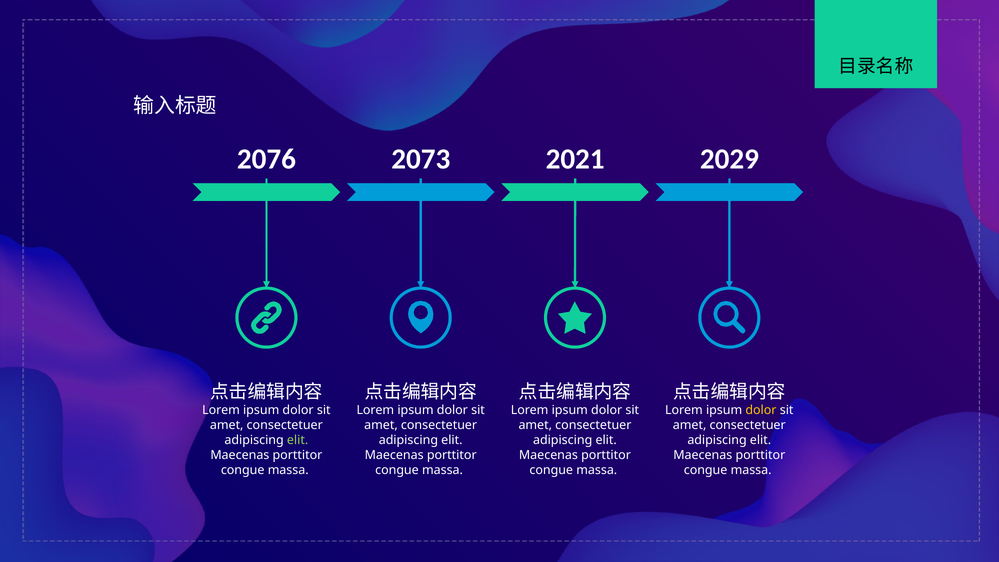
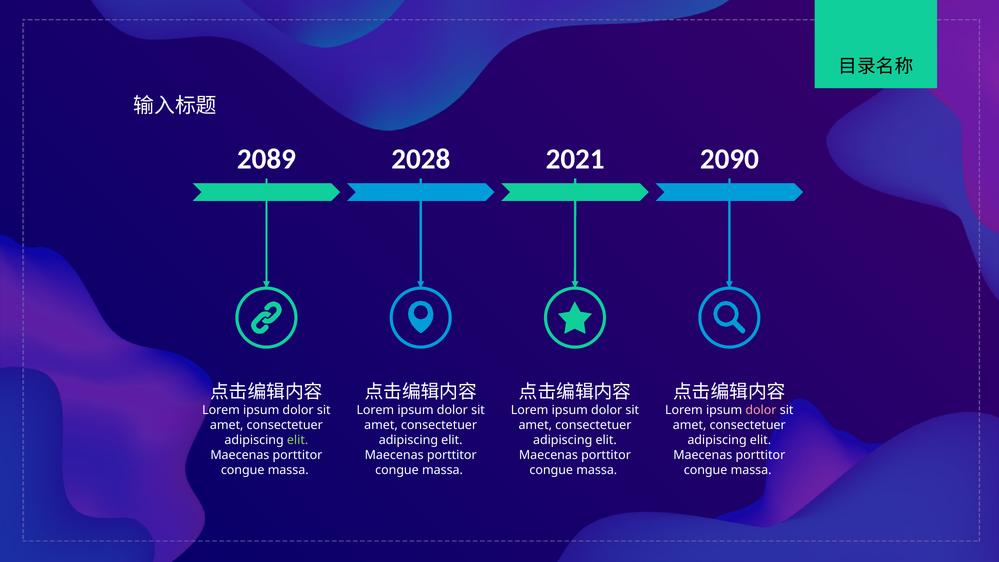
2076: 2076 -> 2089 (266, 159)
2073: 2073 -> 2028 (421, 159)
2029: 2029 -> 2090 (729, 159)
dolor colour: yellow -> pink (761, 410)
